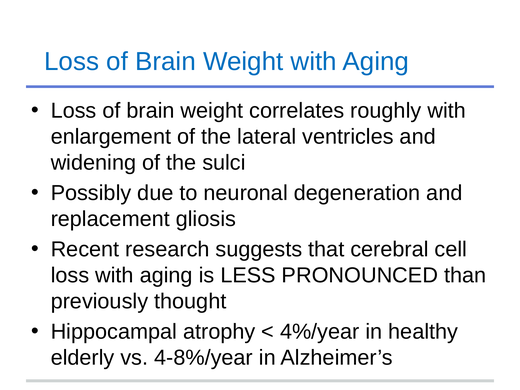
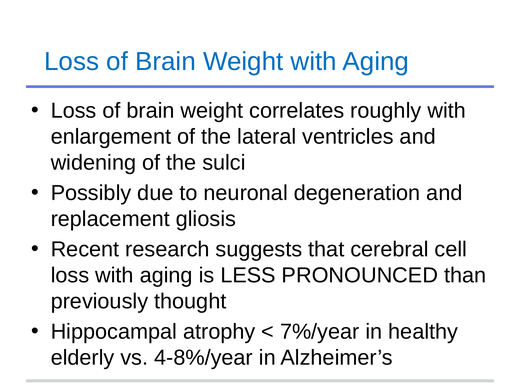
4%/year: 4%/year -> 7%/year (320, 332)
